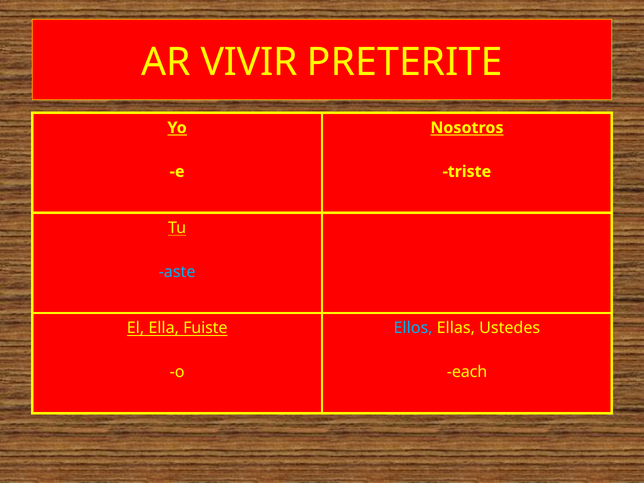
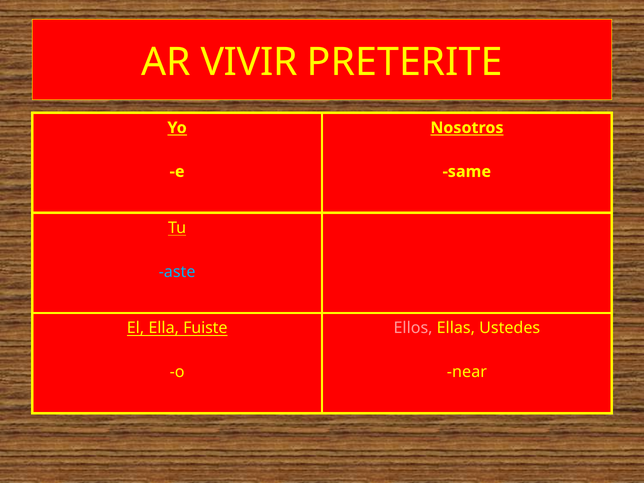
triste: triste -> same (467, 172)
Ellos colour: light blue -> pink (413, 328)
each: each -> near (467, 372)
